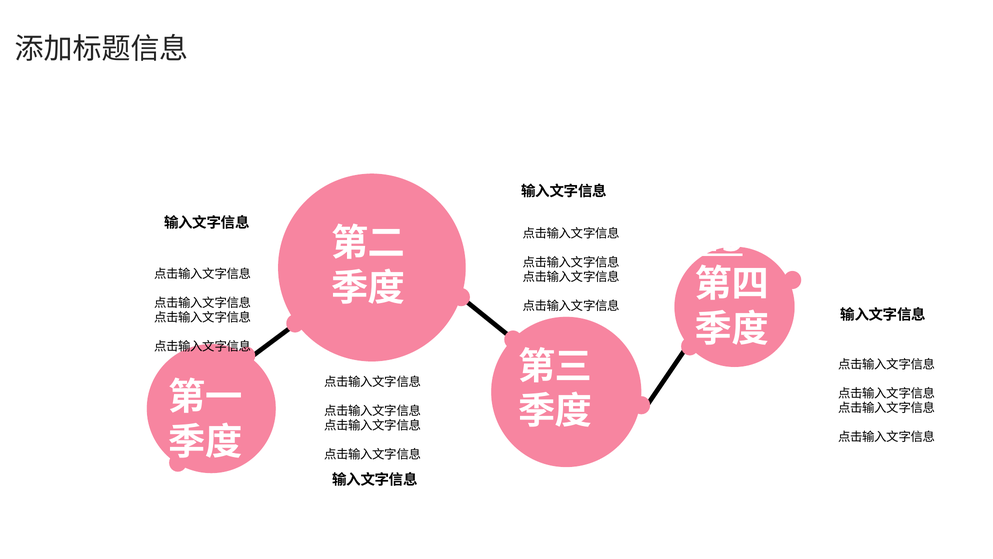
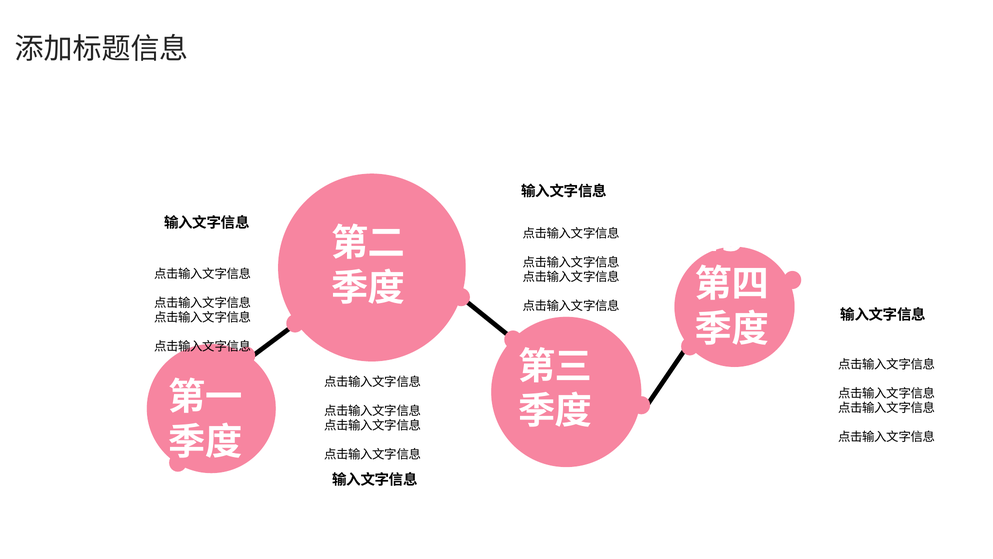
2015 underline: present -> none (701, 238)
